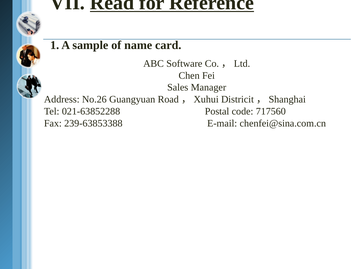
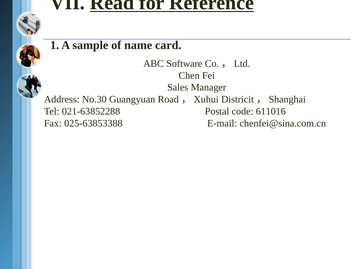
No.26: No.26 -> No.30 (94, 99)
717560: 717560 -> 611016 (271, 111)
239-63853388: 239-63853388 -> 025-63853388 (93, 123)
